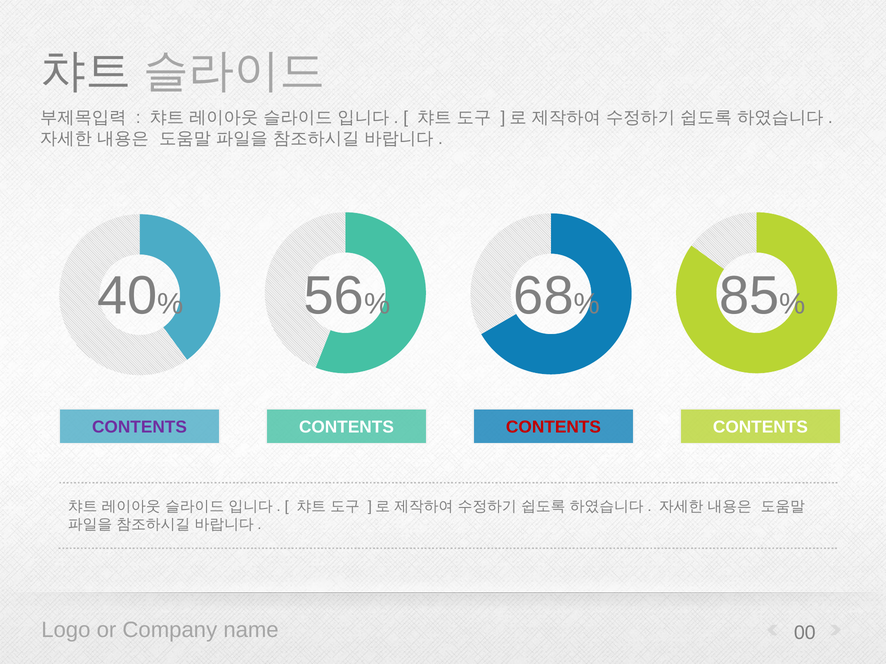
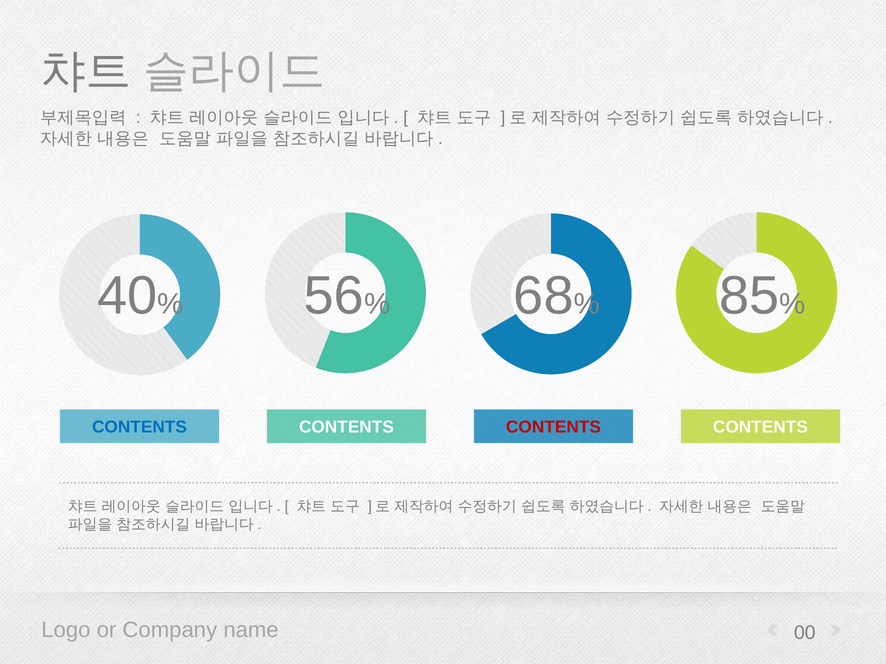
CONTENTS colour: purple -> blue (139, 428)
